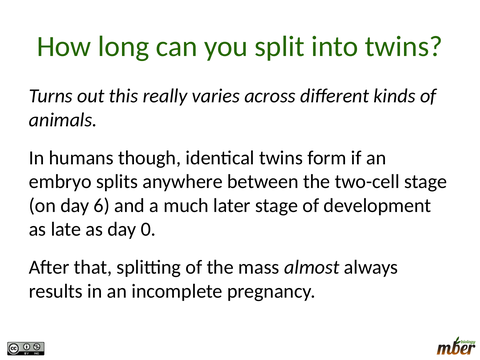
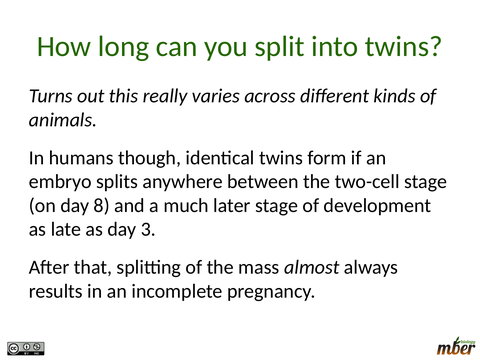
6: 6 -> 8 (102, 205)
0: 0 -> 3 (148, 229)
